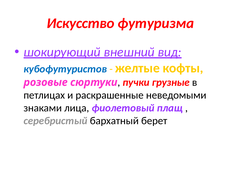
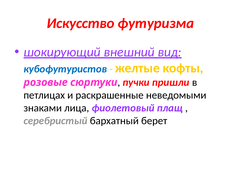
грузные: грузные -> пришли (171, 83)
